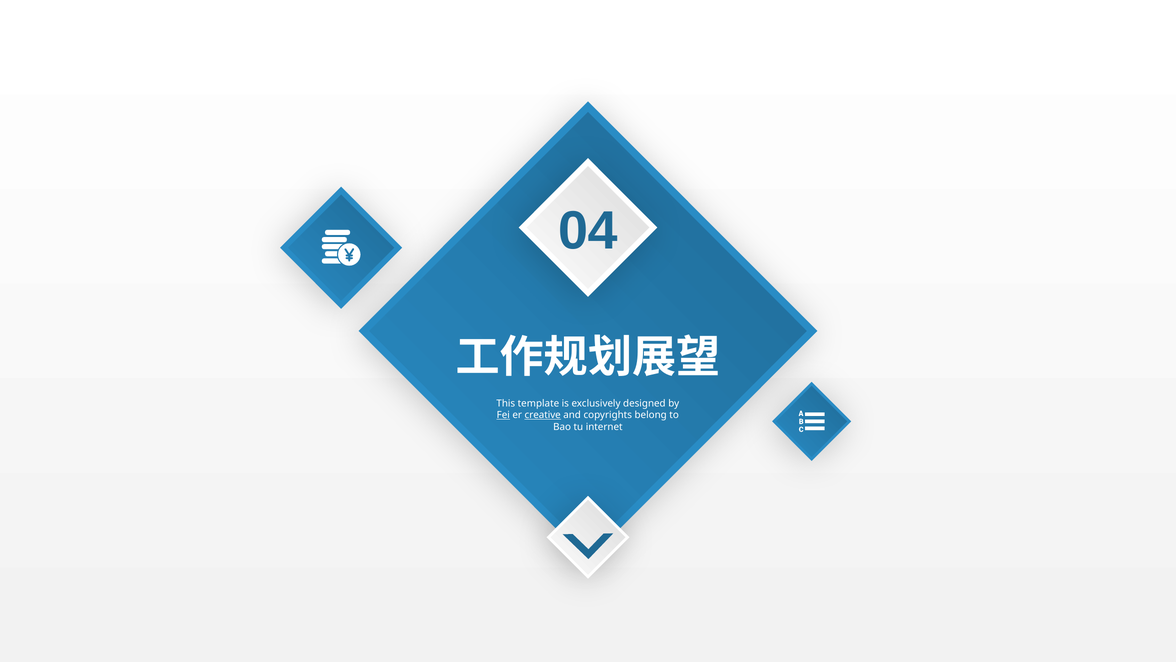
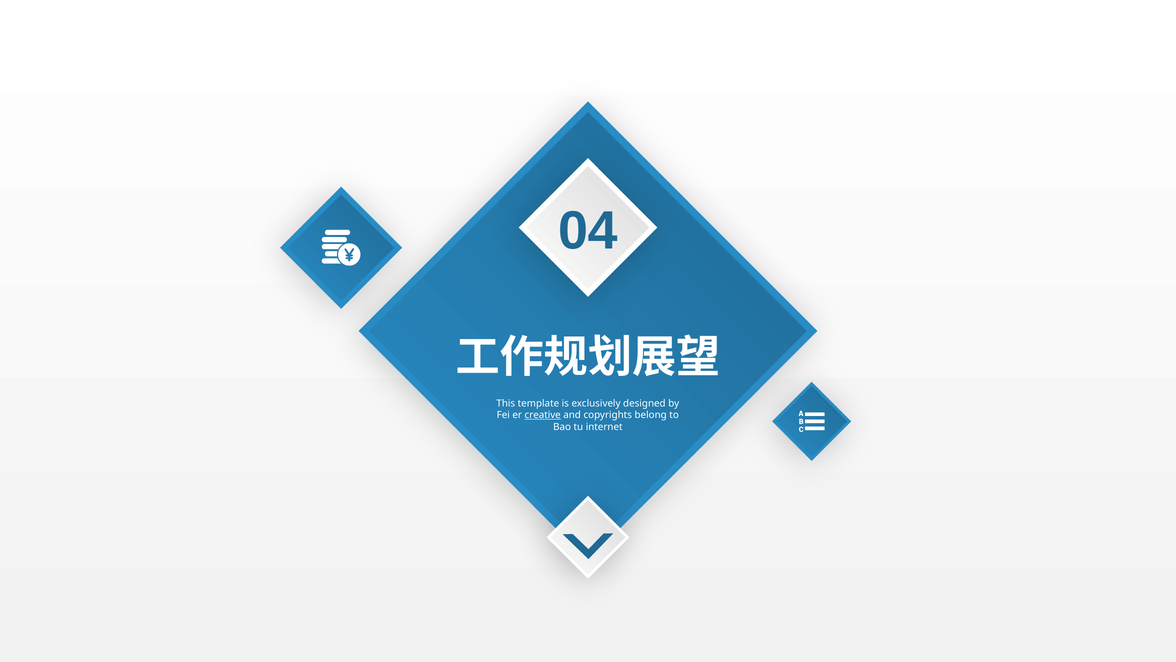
Fei underline: present -> none (503, 415)
